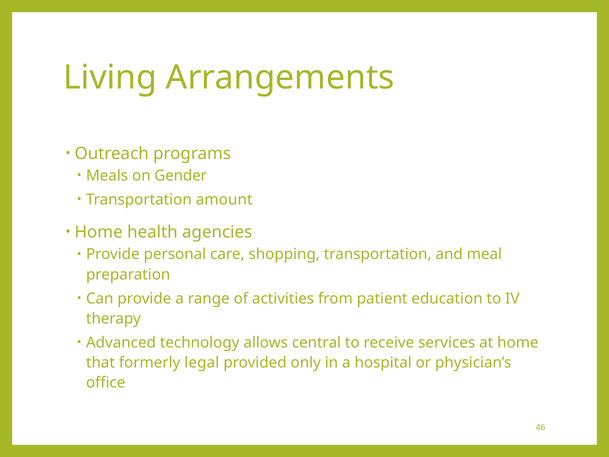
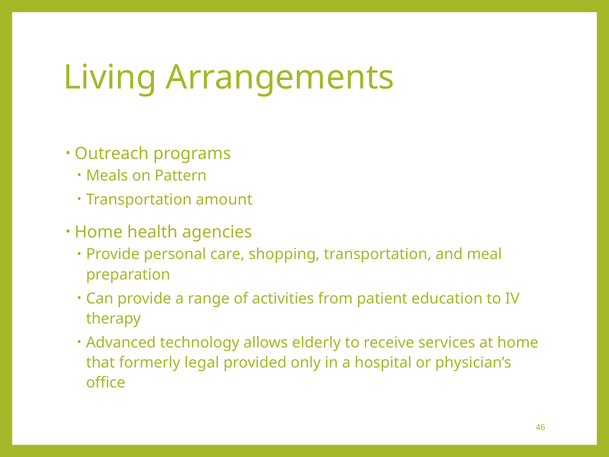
Gender: Gender -> Pattern (181, 176)
central: central -> elderly (316, 342)
